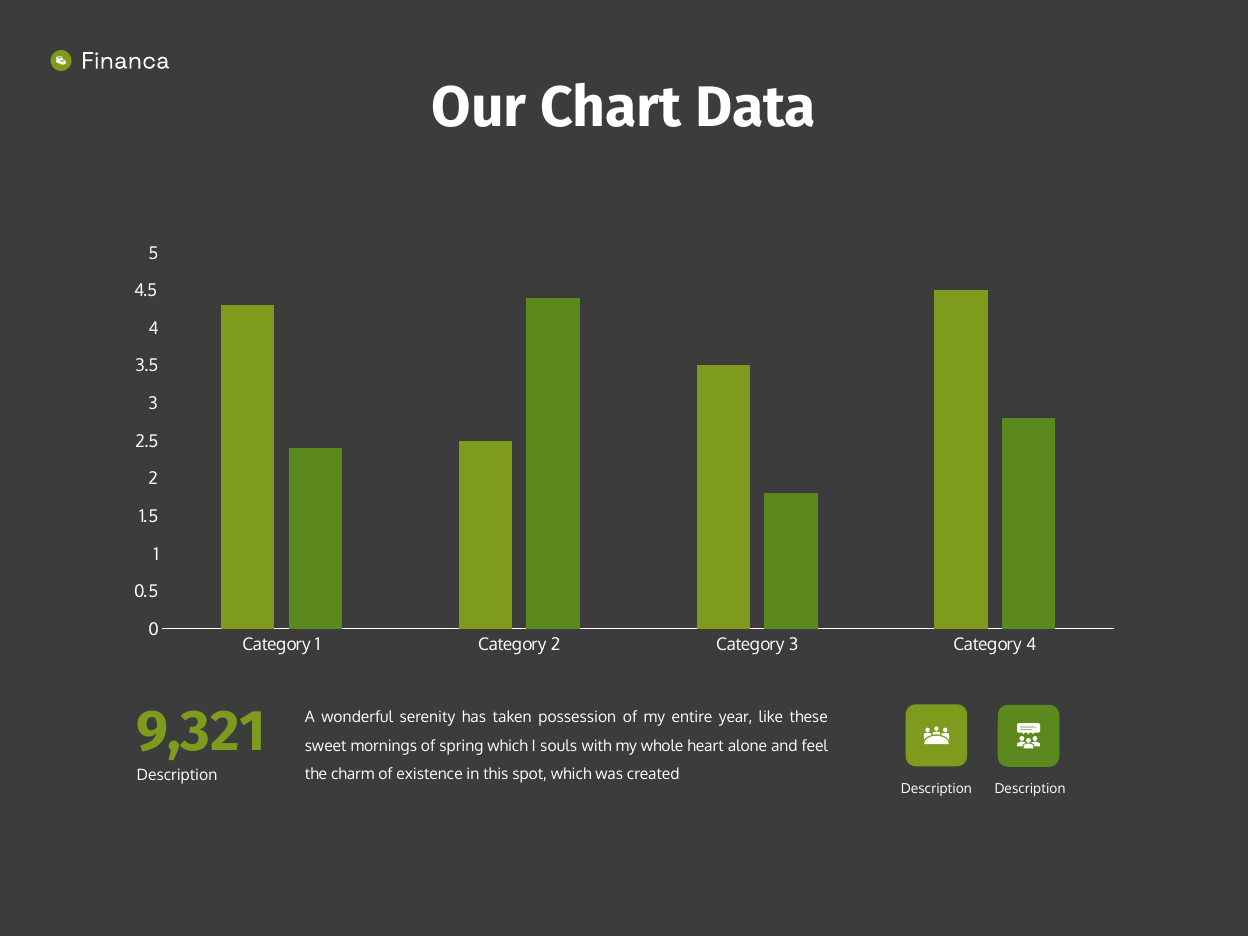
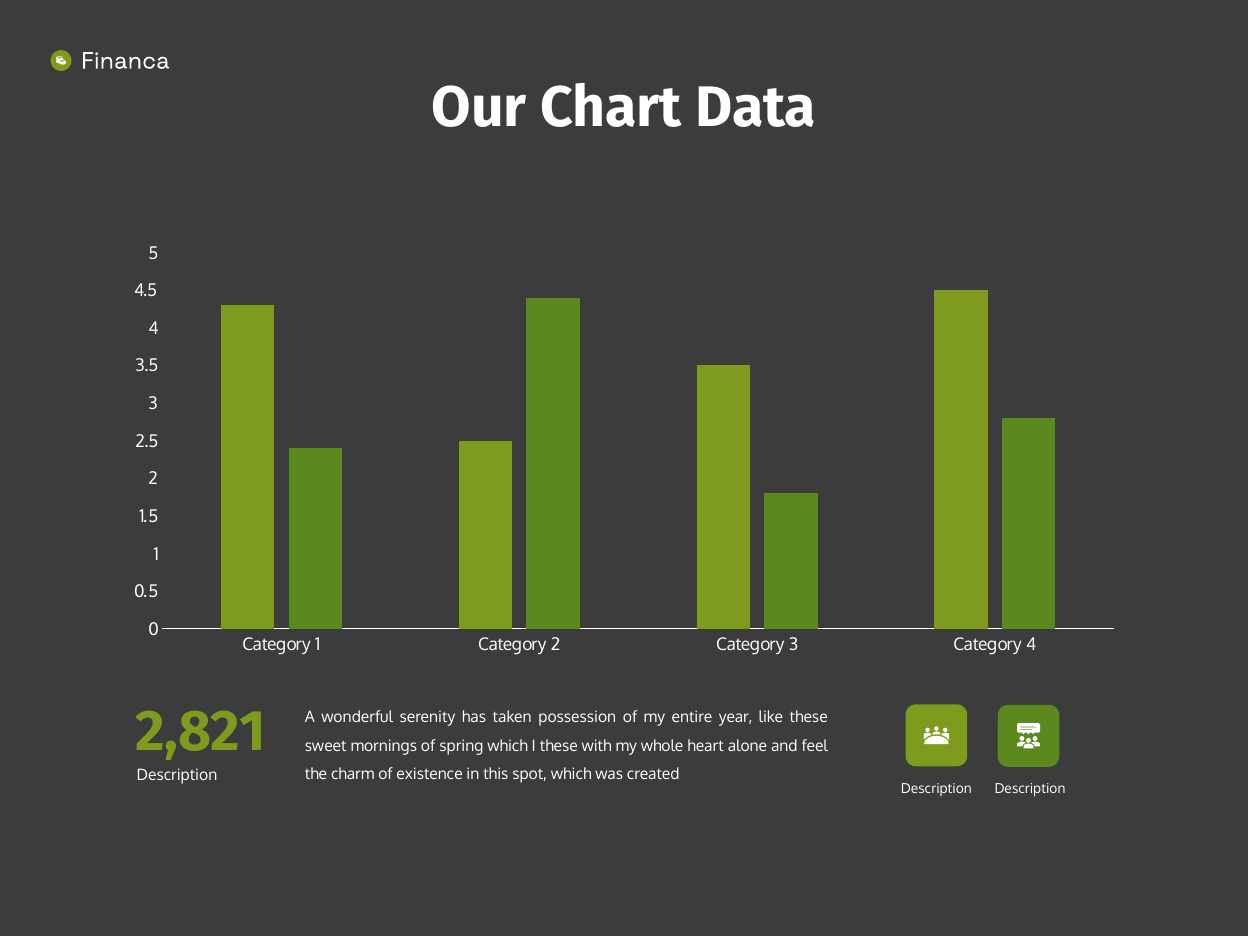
9,321: 9,321 -> 2,821 (201, 731)
I souls: souls -> these (559, 746)
